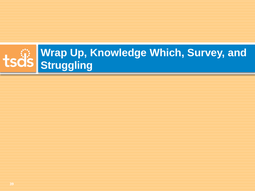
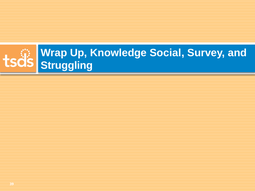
Which: Which -> Social (167, 53)
